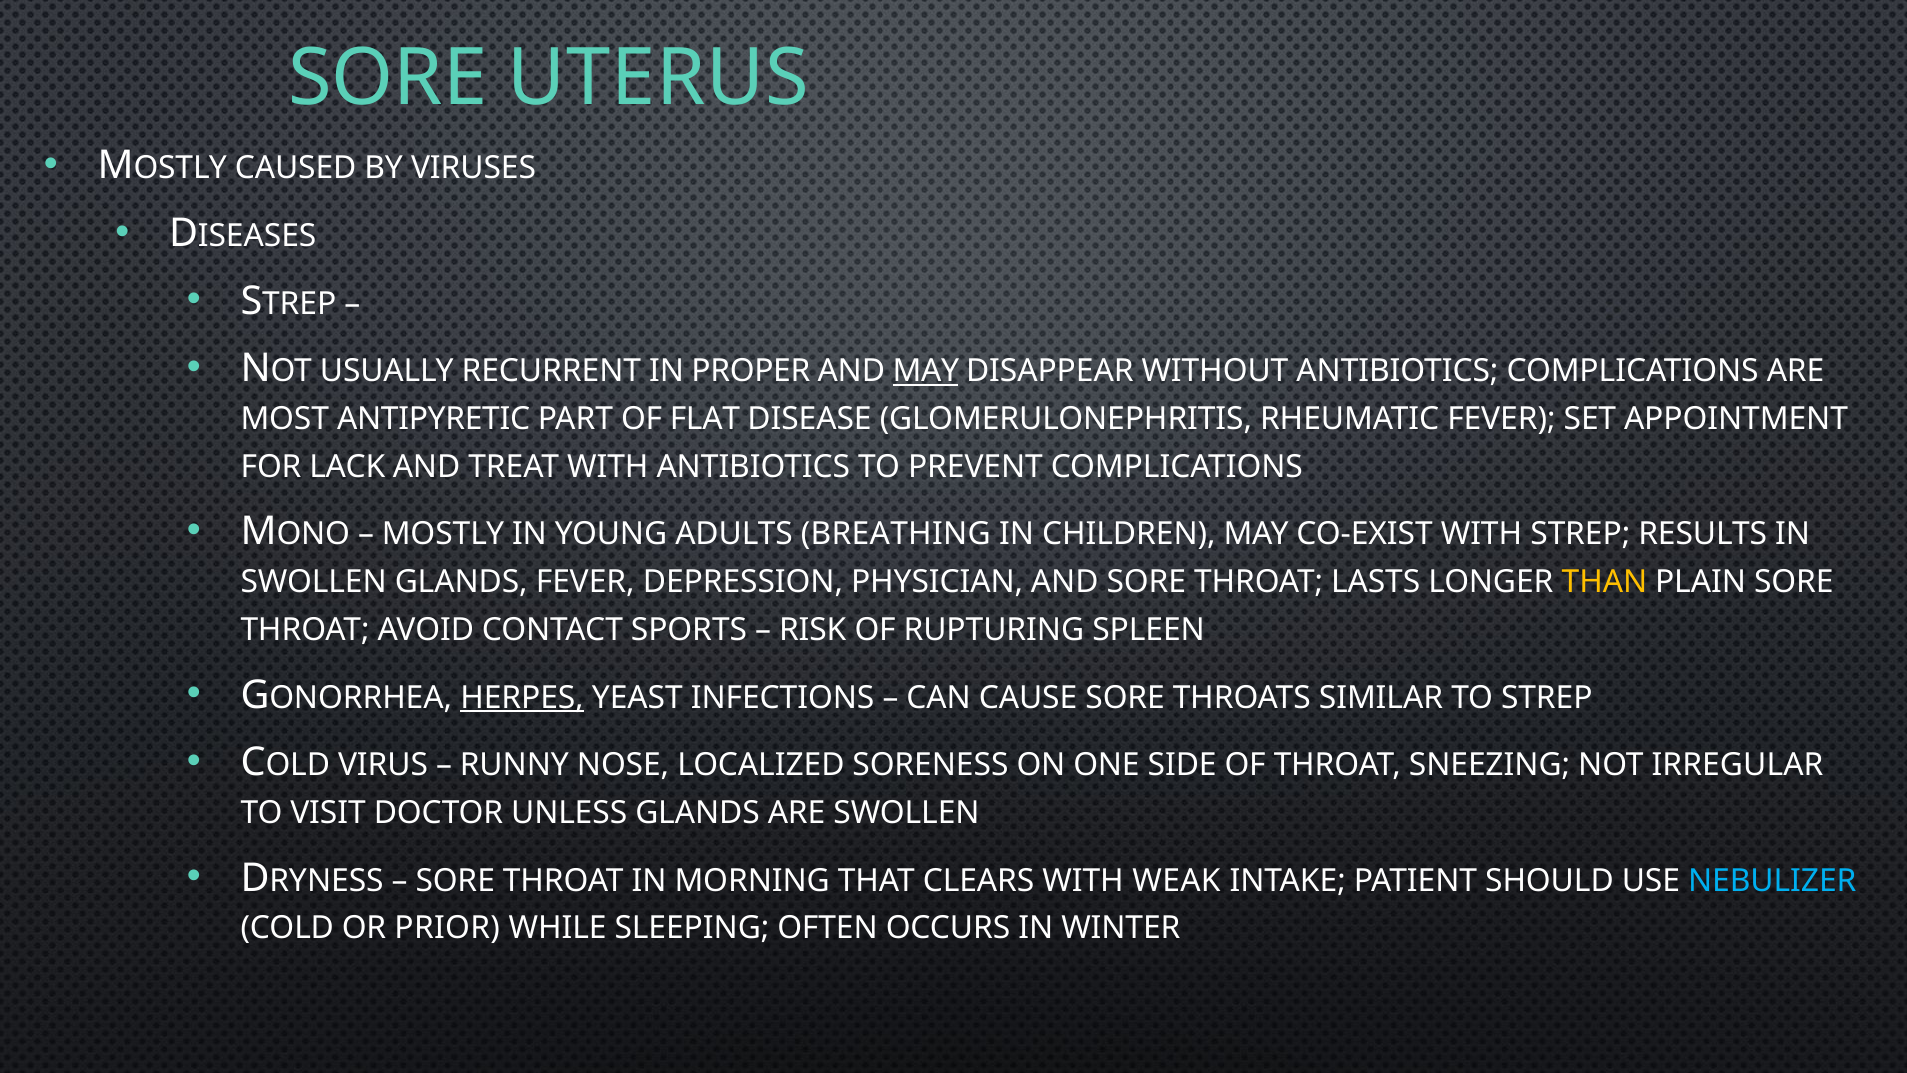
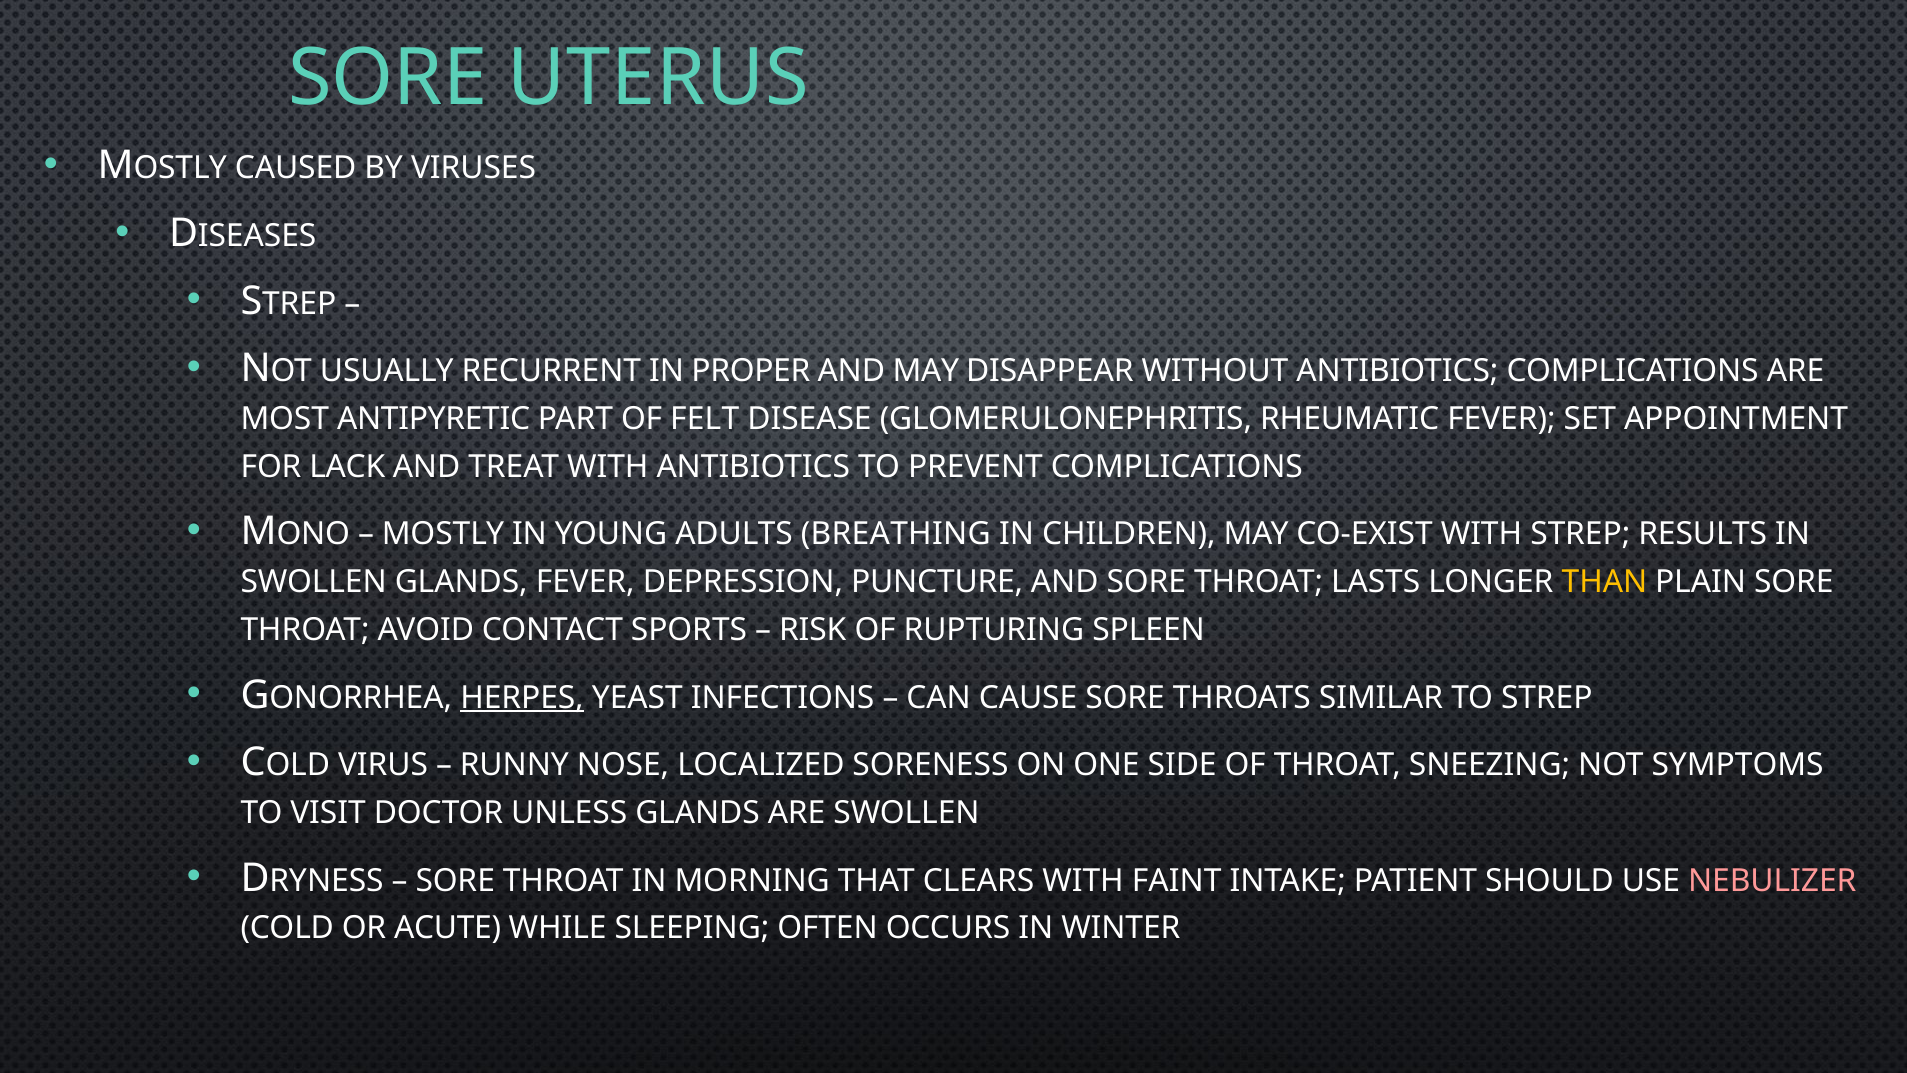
MAY underline: present -> none (926, 371)
FLAT: FLAT -> FELT (705, 419)
PHYSICIAN: PHYSICIAN -> PUNCTURE (937, 582)
IRREGULAR: IRREGULAR -> SYMPTOMS (1738, 765)
WEAK: WEAK -> FAINT (1177, 880)
NEBULIZER colour: light blue -> pink (1772, 880)
PRIOR: PRIOR -> ACUTE (448, 928)
